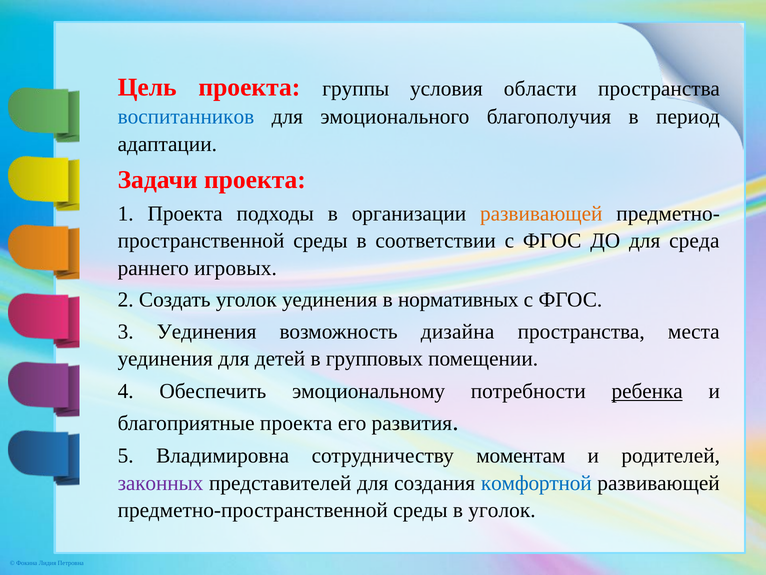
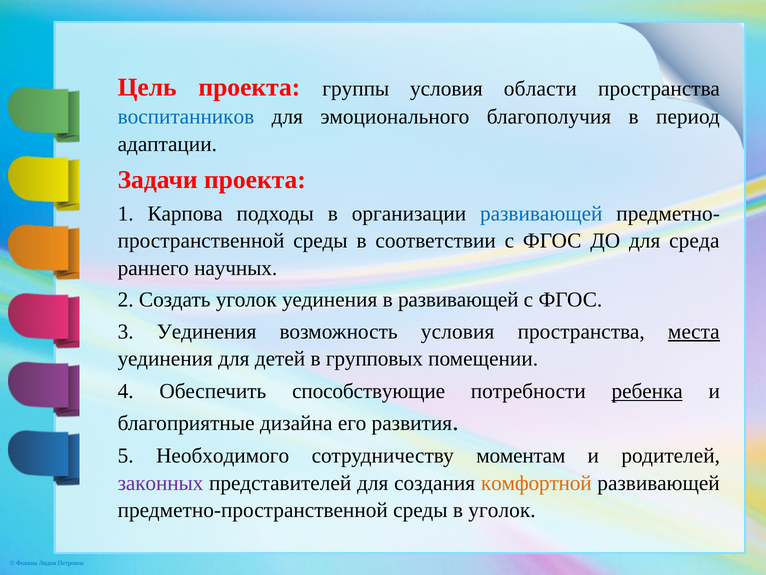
1 Проекта: Проекта -> Карпова (185, 213)
развивающей colour: orange -> blue (541, 213)
игровых: игровых -> научных (236, 268)
в нормативных: нормативных -> развивающей (458, 300)
возможность дизайна: дизайна -> условия (458, 331)
места underline: none -> present (694, 331)
эмоциональному: эмоциональному -> способствующие (369, 391)
благоприятные проекта: проекта -> дизайна (296, 423)
Владимировна: Владимировна -> Необходимого (223, 455)
комфортной colour: blue -> orange (536, 483)
